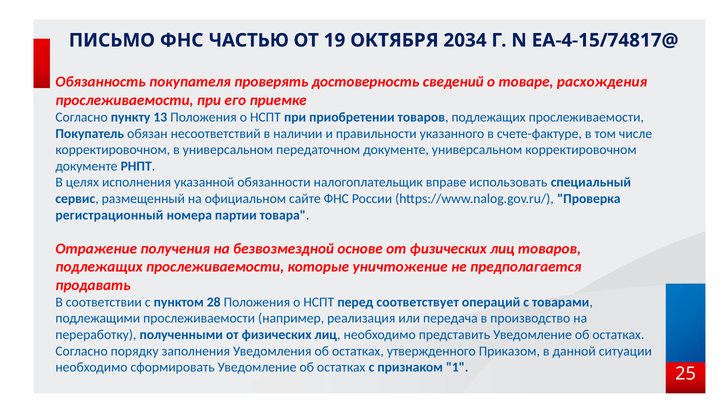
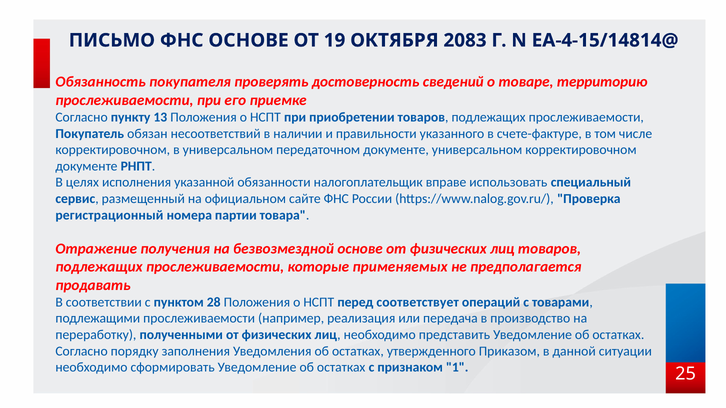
ФНС ЧАСТЬЮ: ЧАСТЬЮ -> ОСНОВЕ (249, 40)
2034: 2034 -> 2083 (465, 40)
ЕА-4-15/74817@: ЕА-4-15/74817@ -> ЕА-4-15/14814@ (605, 40)
расхождения: расхождения -> территорию (602, 82)
уничтожение: уничтожение -> применяемых (400, 267)
